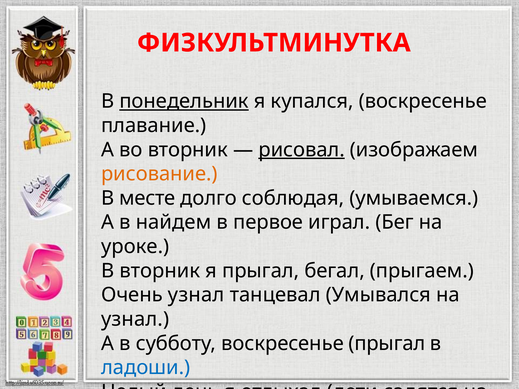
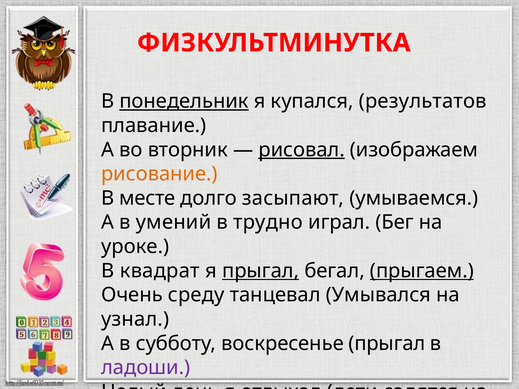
купался воскресенье: воскресенье -> результатов (423, 101)
долго соблюдая: соблюдая -> засыпают (293, 198)
найдем: найдем -> умений (174, 222)
первое: первое -> трудно (268, 222)
В вторник: вторник -> квадрат (160, 271)
прыгал underline: none -> present (261, 271)
прыгаем underline: none -> present (422, 271)
Очень узнал: узнал -> среду (196, 295)
ладоши colour: blue -> purple (146, 368)
